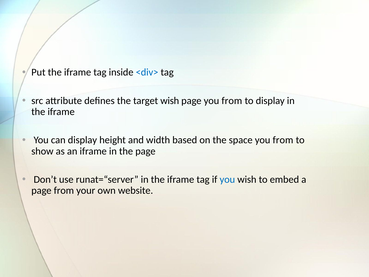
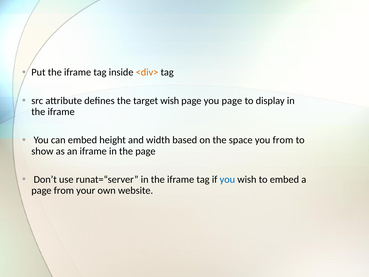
<div> colour: blue -> orange (147, 72)
page you from: from -> page (232, 101)
can display: display -> embed (82, 140)
